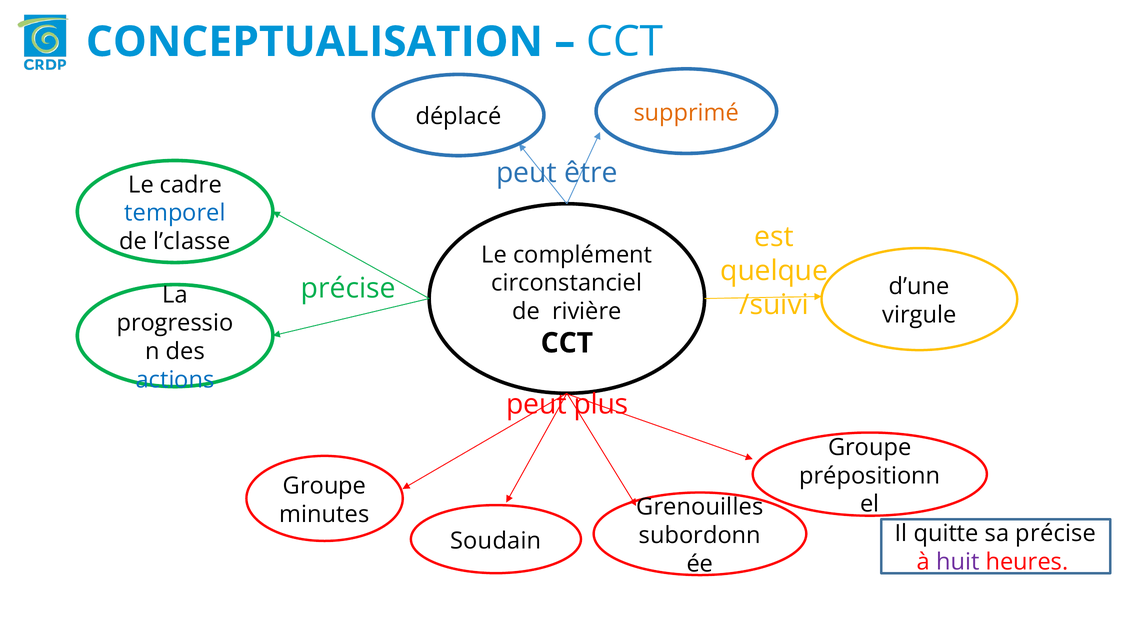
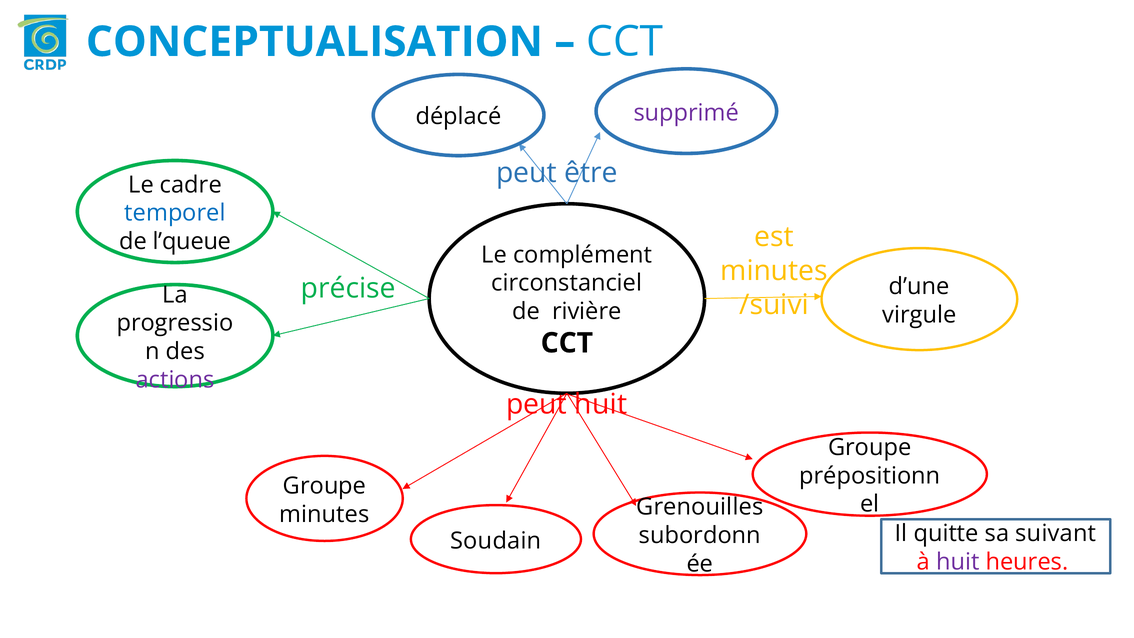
supprimé colour: orange -> purple (686, 113)
l’classe: l’classe -> l’queue (192, 241)
quelque: quelque -> minutes (774, 271)
actions colour: blue -> purple (175, 380)
peut plus: plus -> huit (601, 404)
sa précise: précise -> suivant (1056, 533)
